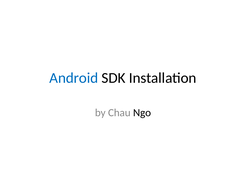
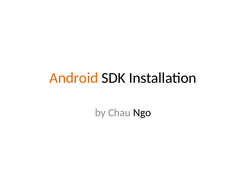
Android colour: blue -> orange (74, 78)
